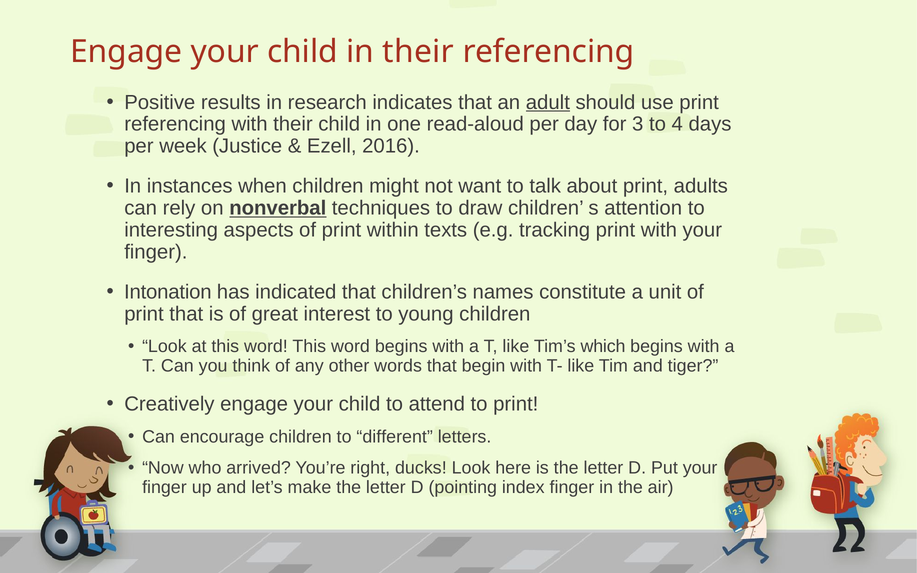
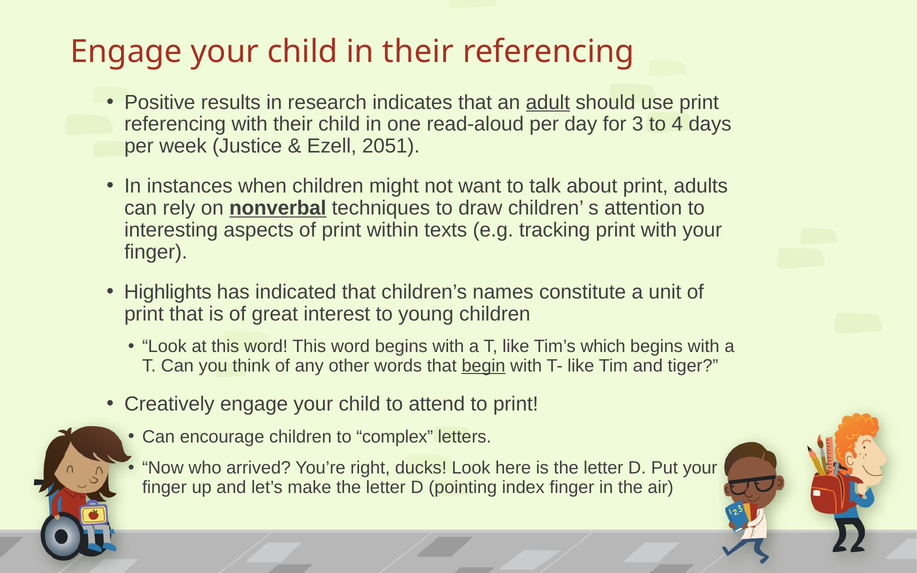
2016: 2016 -> 2051 (391, 146)
Intonation: Intonation -> Highlights (168, 292)
begin underline: none -> present (484, 366)
different: different -> complex (395, 437)
